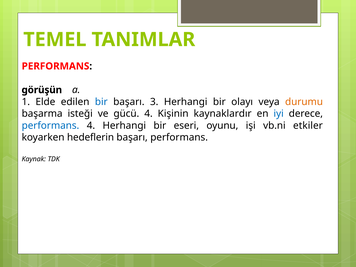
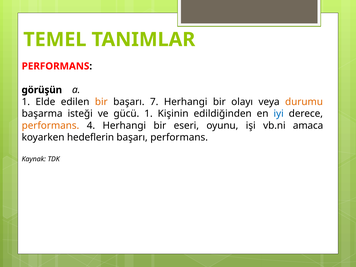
bir colour: blue -> orange (101, 102)
3: 3 -> 7 (154, 102)
gücü 4: 4 -> 1 (148, 114)
kaynaklardır: kaynaklardır -> edildiğinden (223, 114)
performans colour: blue -> orange (50, 126)
etkiler: etkiler -> amaca (308, 126)
